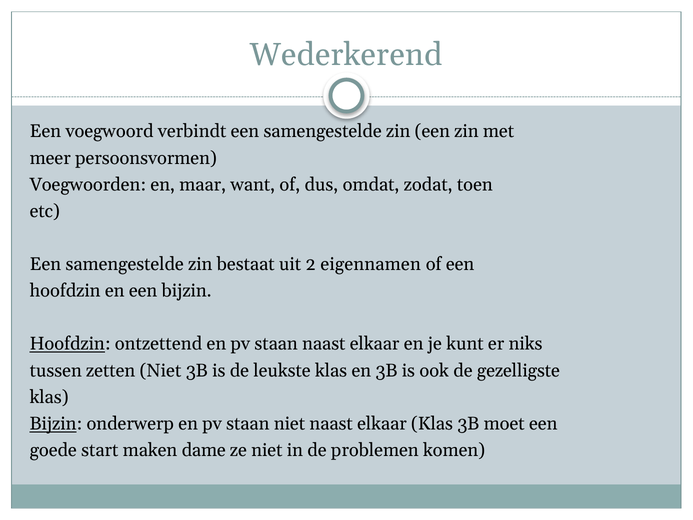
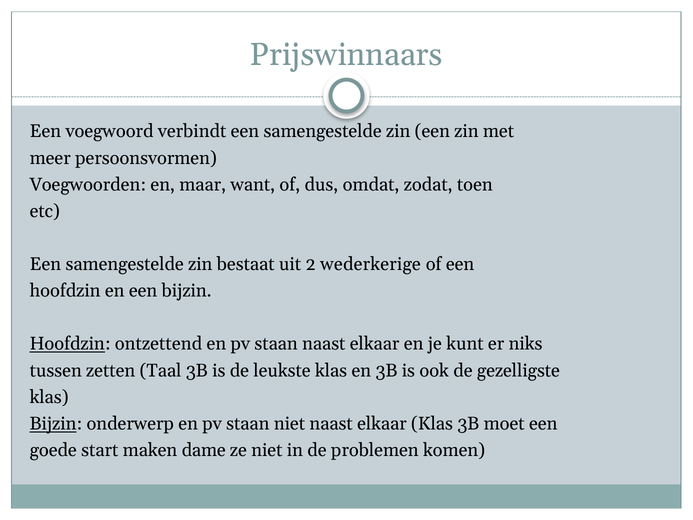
Wederkerend: Wederkerend -> Prijswinnaars (346, 55)
eigennamen: eigennamen -> wederkerige (371, 264)
zetten Niet: Niet -> Taal (161, 370)
